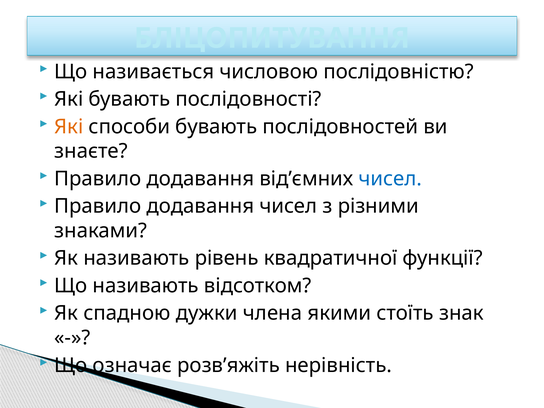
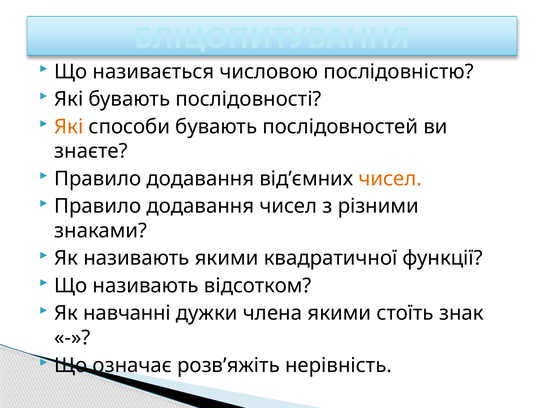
чисел colour: blue -> orange (390, 179)
називають рівень: рівень -> якими (227, 258)
спадною: спадною -> навчанні (127, 313)
